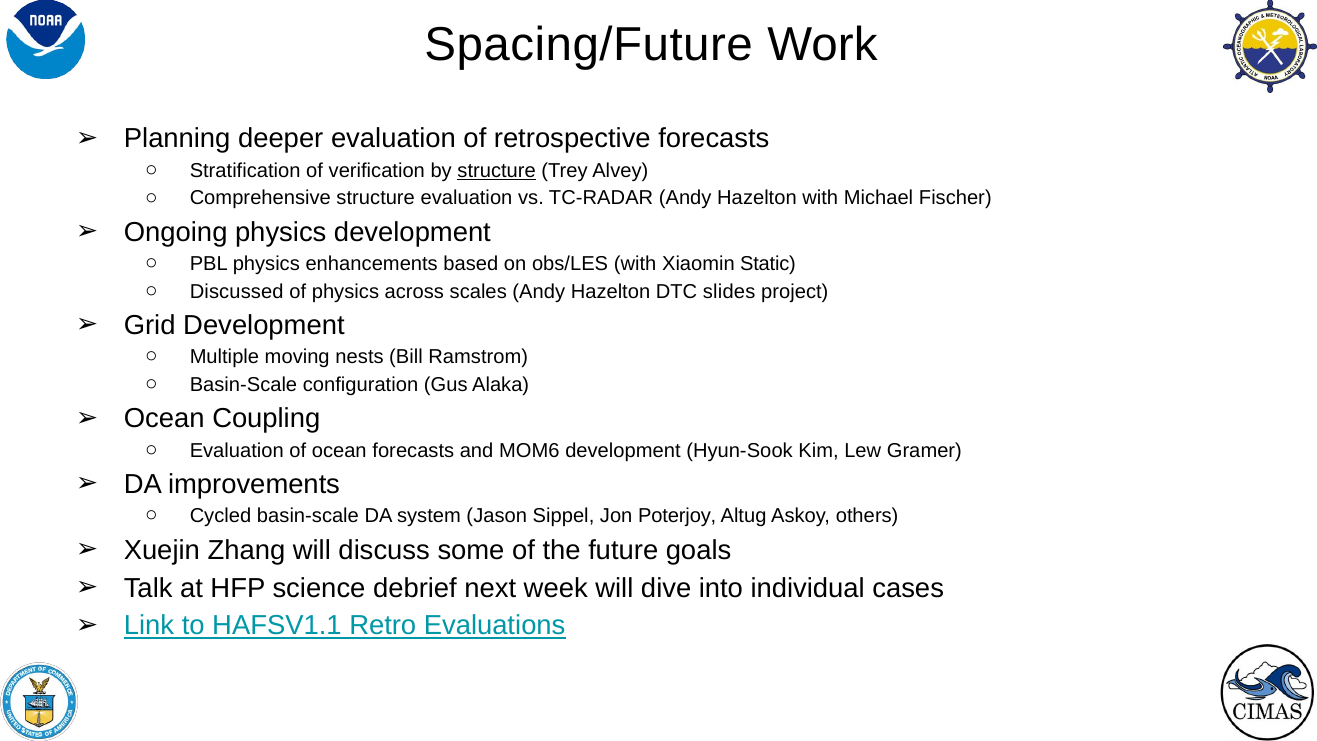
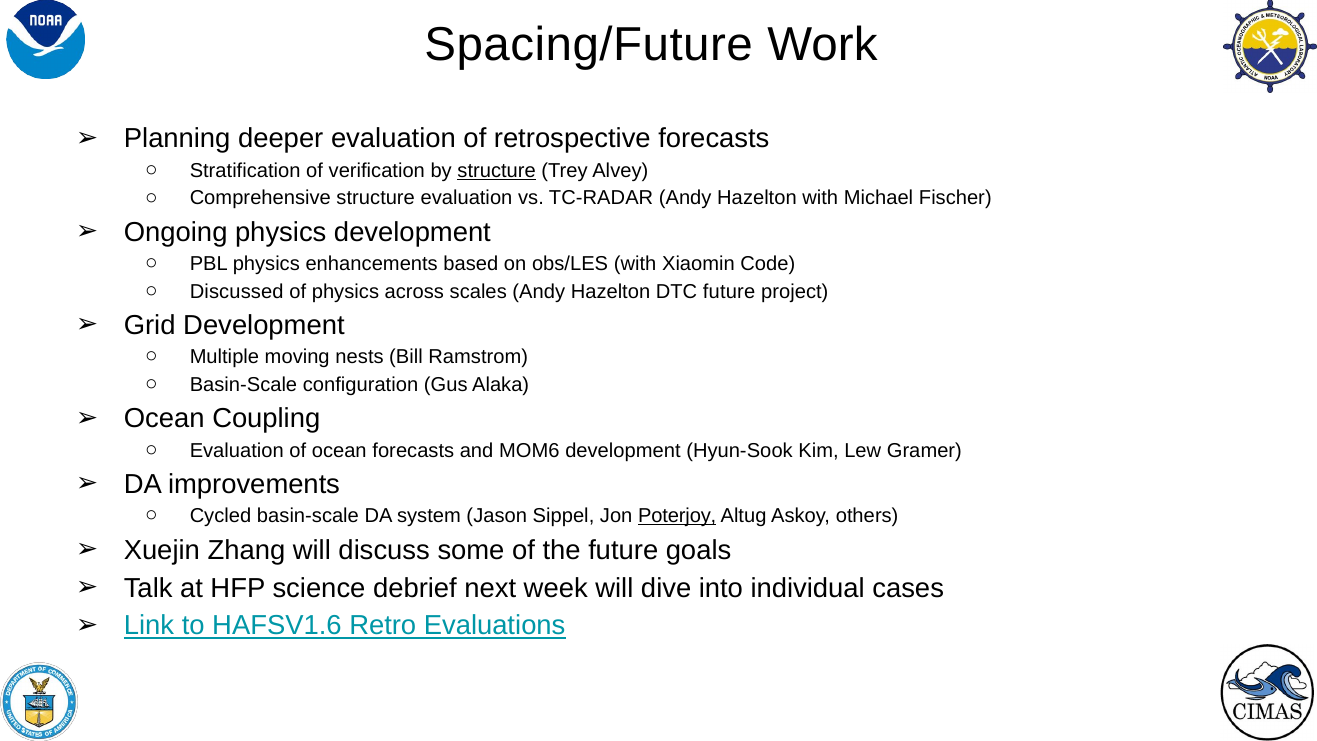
Static: Static -> Code (768, 264)
DTC slides: slides -> future (729, 292)
Poterjoy underline: none -> present (677, 516)
HAFSV1.1: HAFSV1.1 -> HAFSV1.6 (277, 626)
